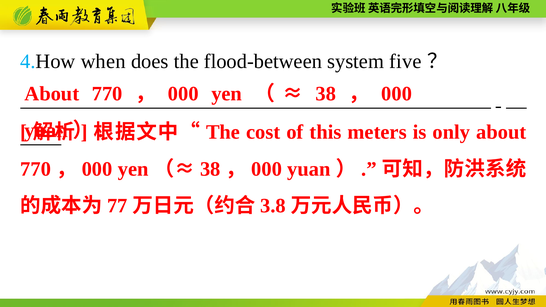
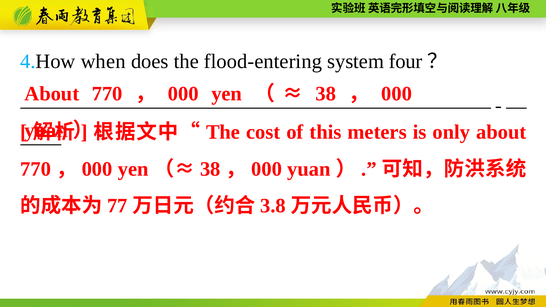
flood-between: flood-between -> flood-entering (263, 61)
five: five -> four (406, 61)
